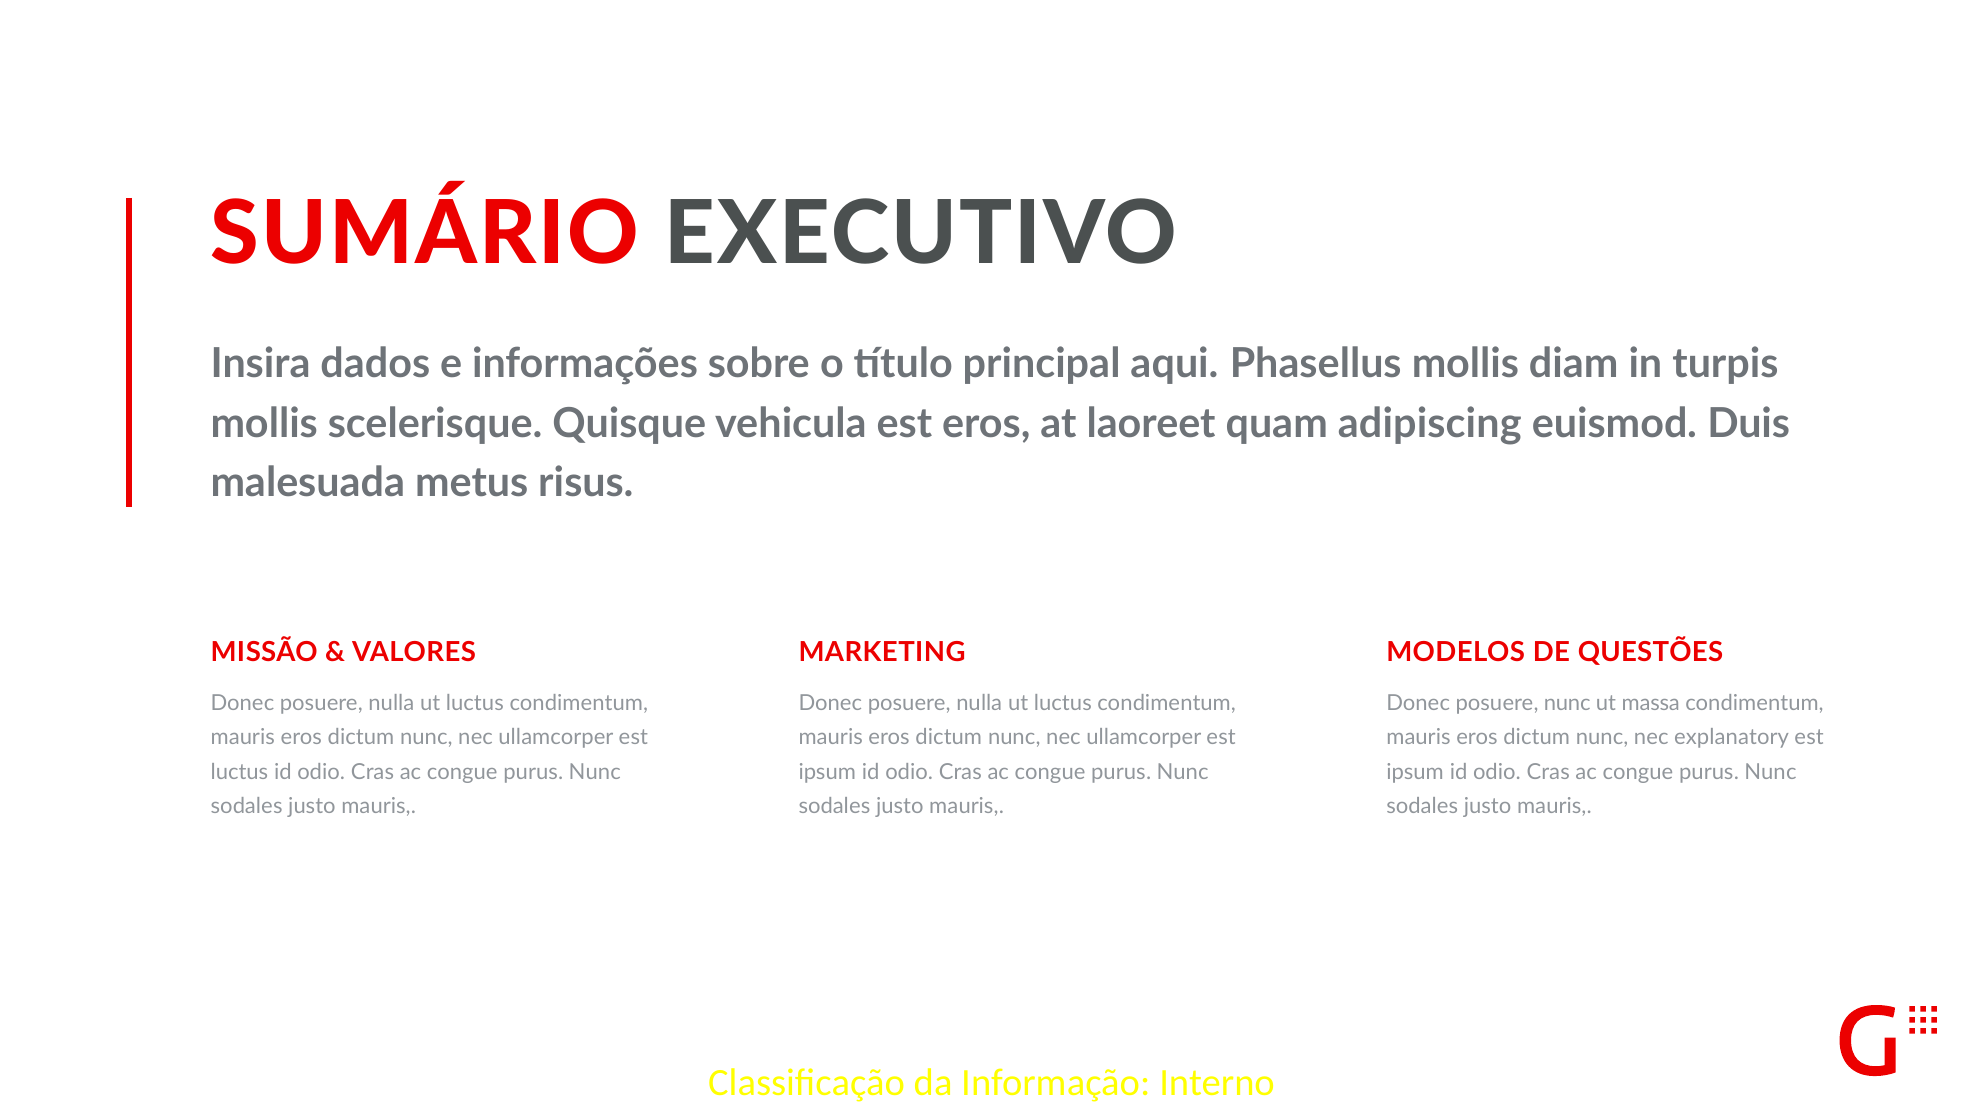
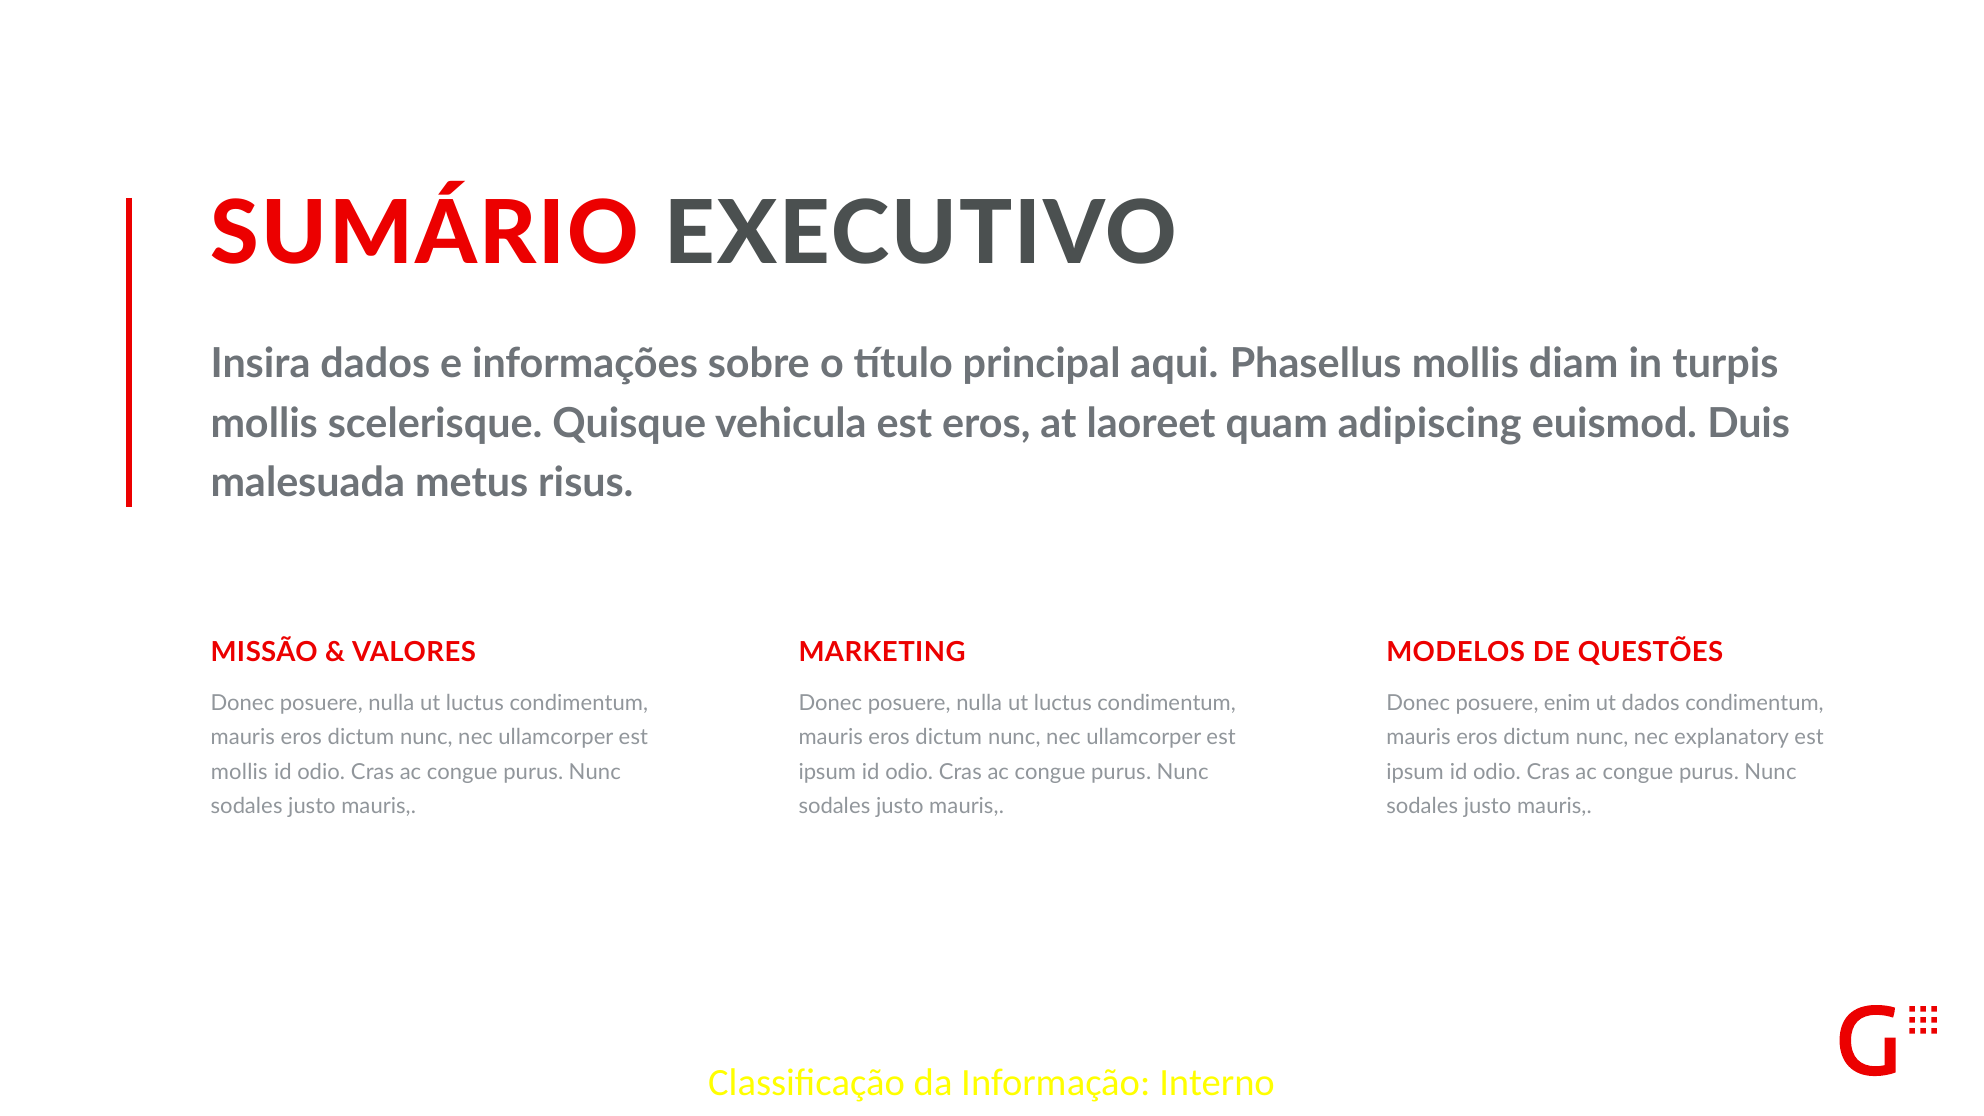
posuere nunc: nunc -> enim (1567, 703)
ut massa: massa -> dados (1651, 703)
luctus: luctus -> mollis (239, 772)
